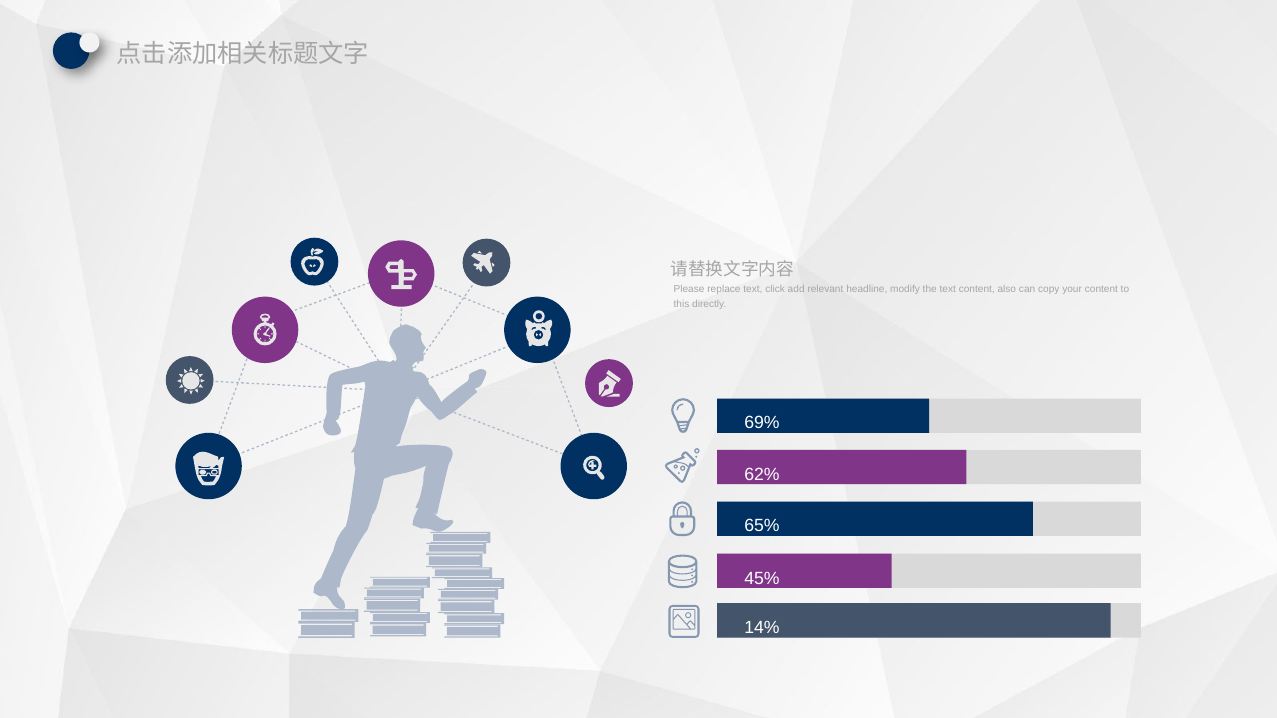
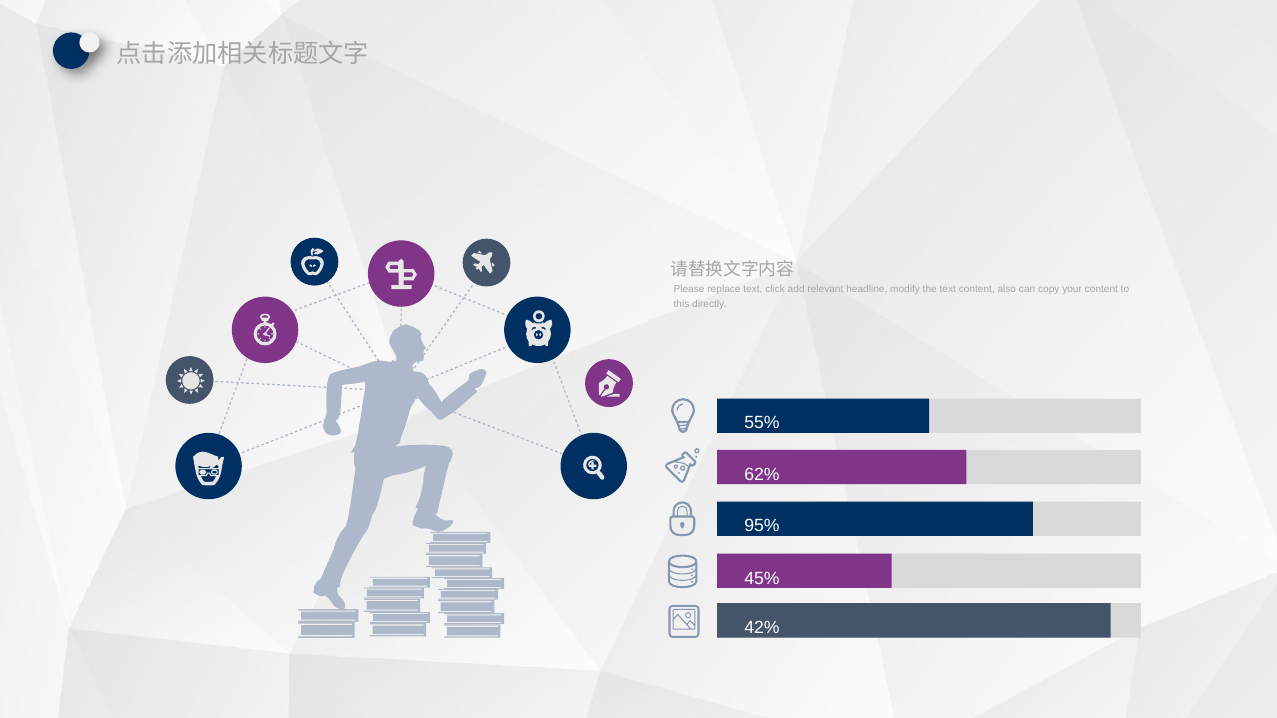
69%: 69% -> 55% (762, 423)
65%: 65% -> 95% (762, 526)
14%: 14% -> 42% (762, 628)
